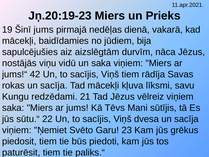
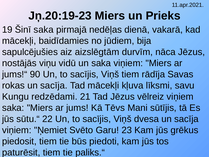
Šinī jums: jums -> saka (44, 30)
42: 42 -> 90 (35, 74)
